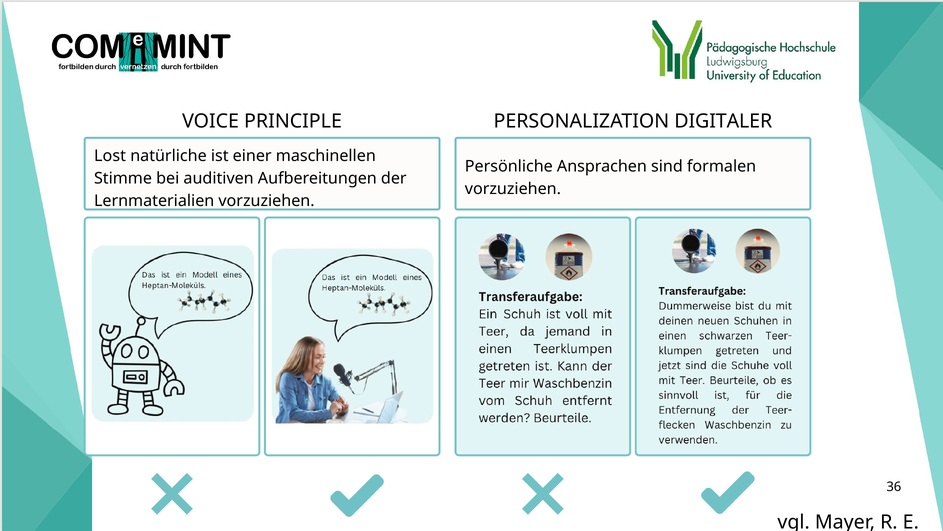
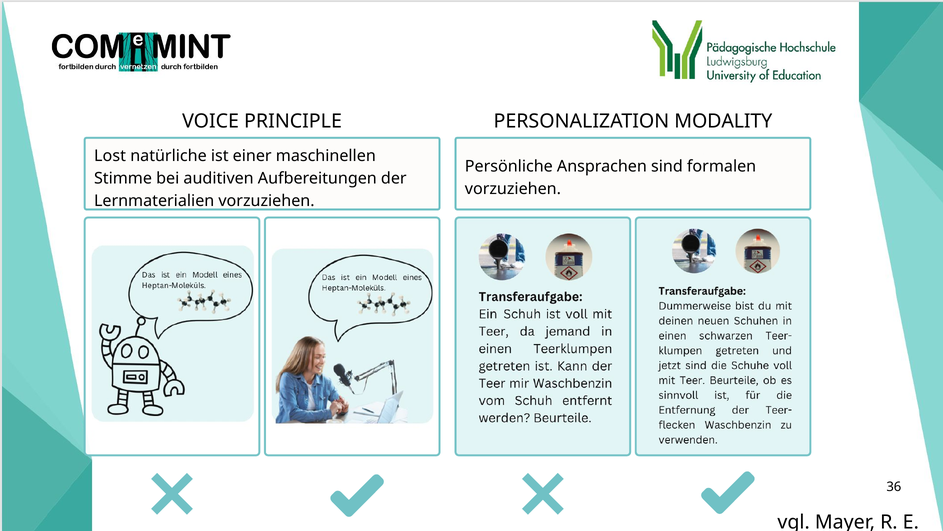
DIGITALER: DIGITALER -> MODALITY (723, 121)
